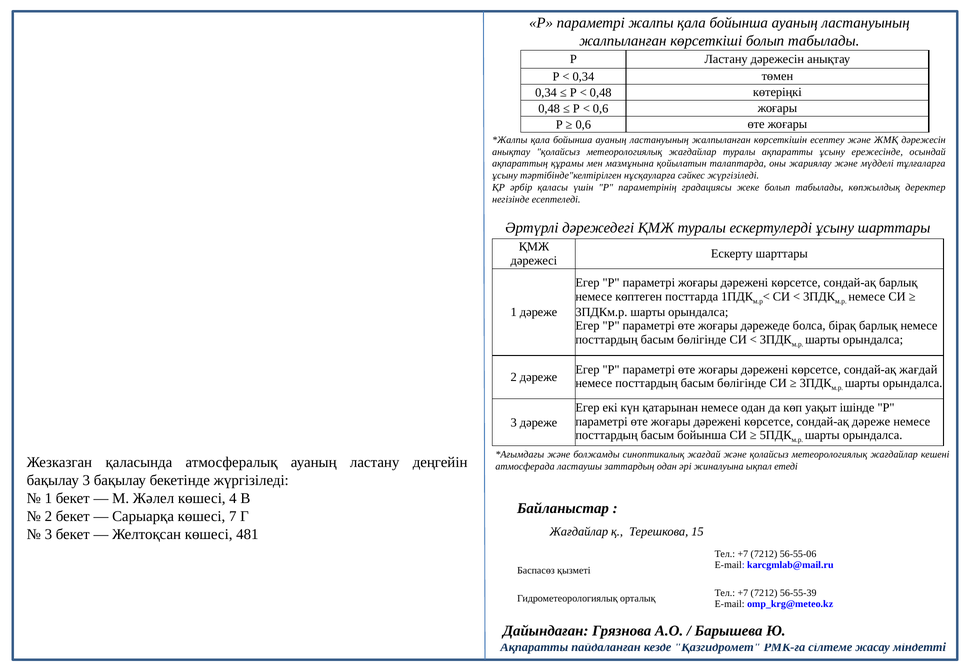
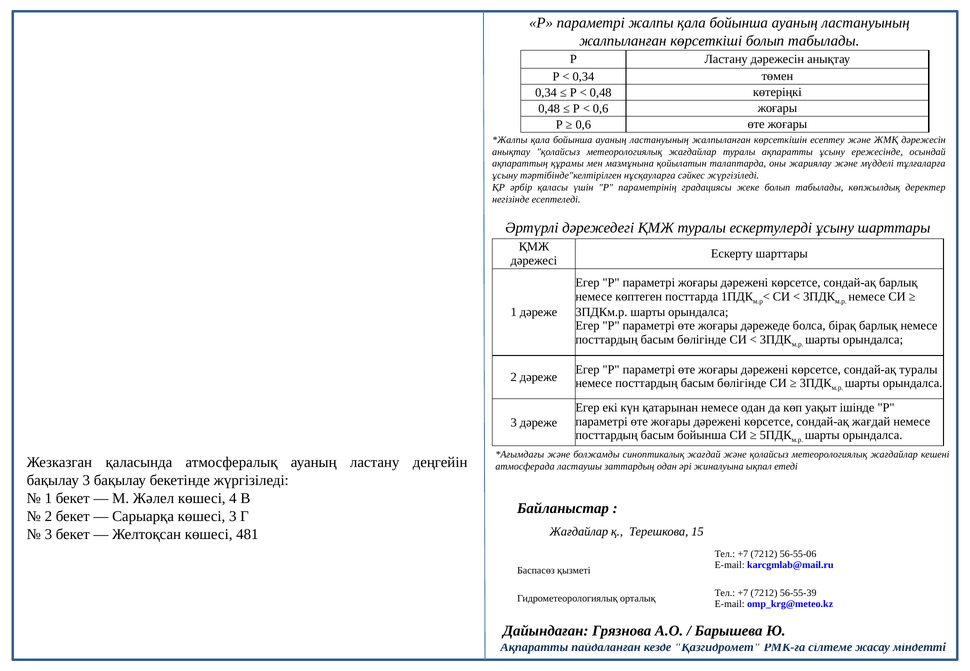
сондай-ақ жағдай: жағдай -> туралы (918, 370)
сондай-ақ дәреже: дәреже -> жағдай (871, 422)
көшесі 7: 7 -> 3 (233, 517)
